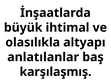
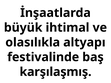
anlatılanlar: anlatılanlar -> festivalinde (43, 57)
